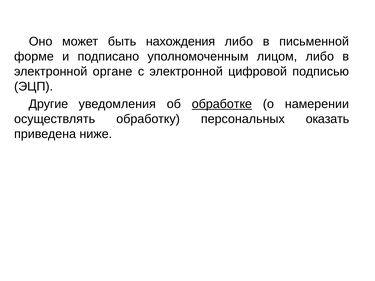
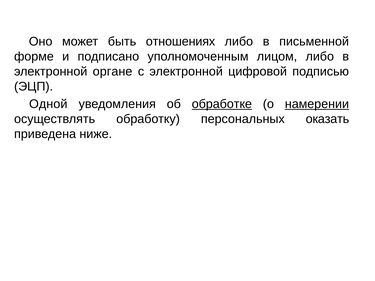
нахождения: нахождения -> отношениях (181, 42)
Другие: Другие -> Одной (48, 104)
намерении underline: none -> present (317, 104)
